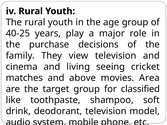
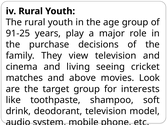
40-25: 40-25 -> 91-25 (18, 33)
Area: Area -> Look (149, 78)
classified: classified -> interests (140, 89)
